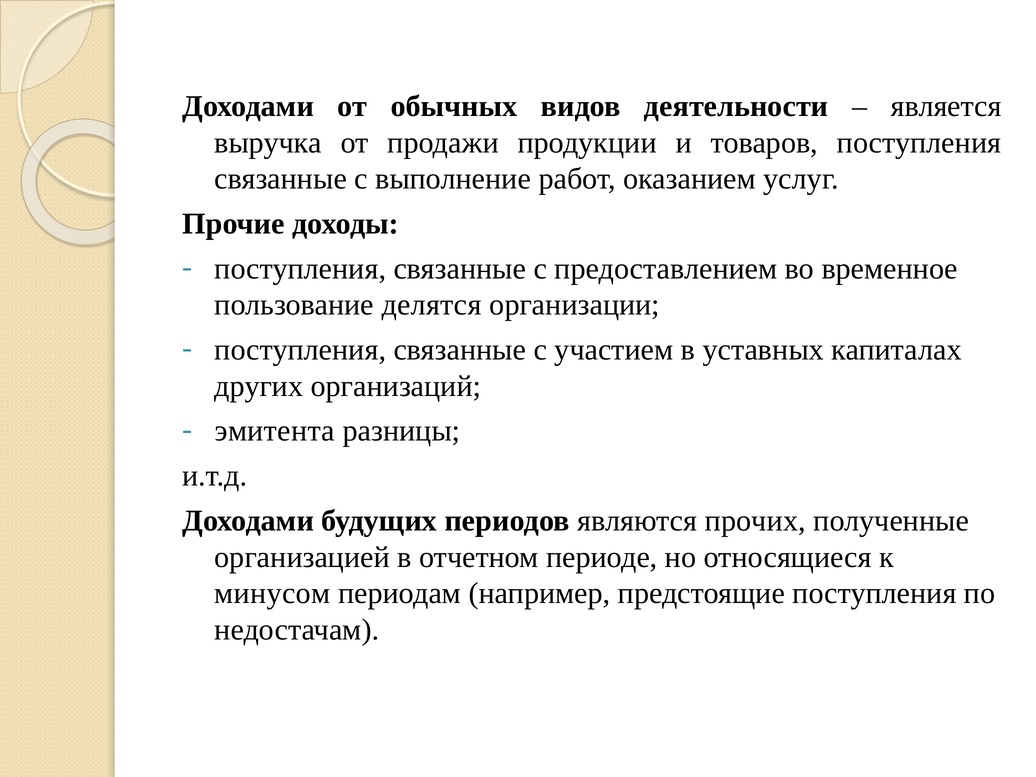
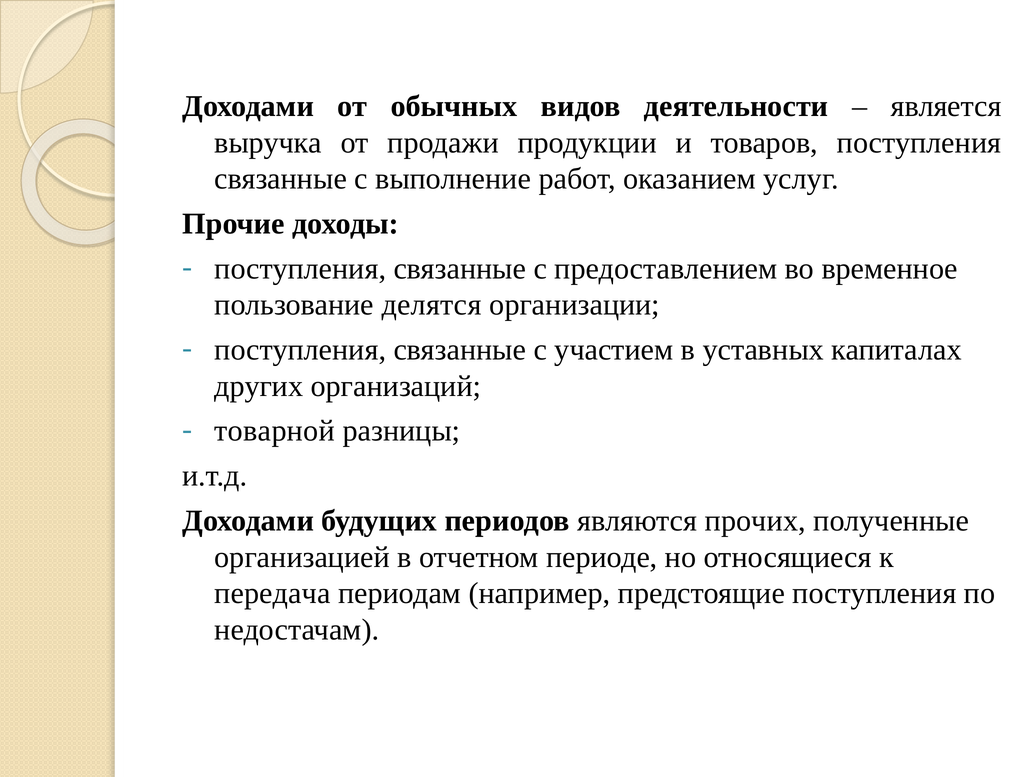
эмитента: эмитента -> товарной (275, 431)
минусом: минусом -> передача (273, 593)
